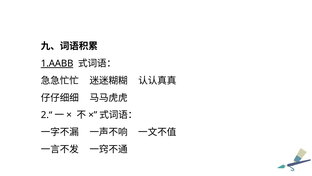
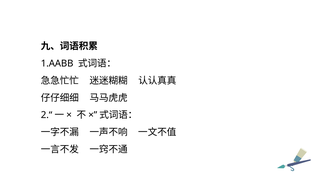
1.AABB underline: present -> none (57, 63)
